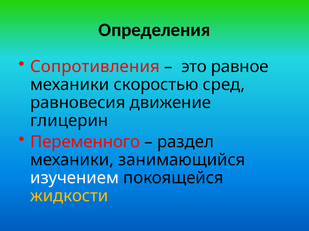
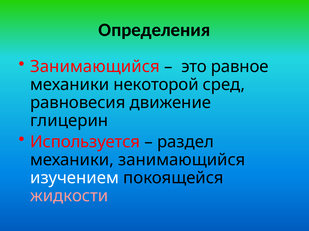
Сопротивления: Сопротивления -> Занимающийся (95, 67)
скоростью: скоростью -> некоторой (156, 85)
Переменного: Переменного -> Используется (85, 142)
жидкости colour: yellow -> pink (69, 196)
